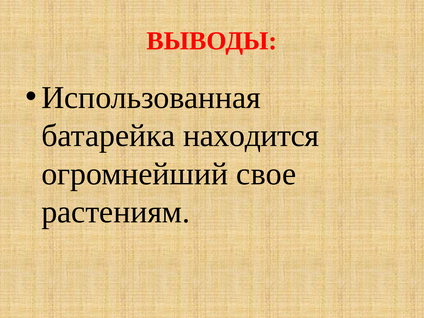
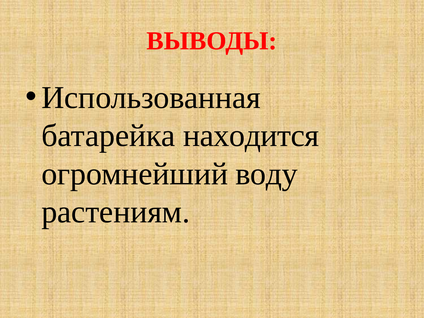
свое: свое -> воду (267, 174)
